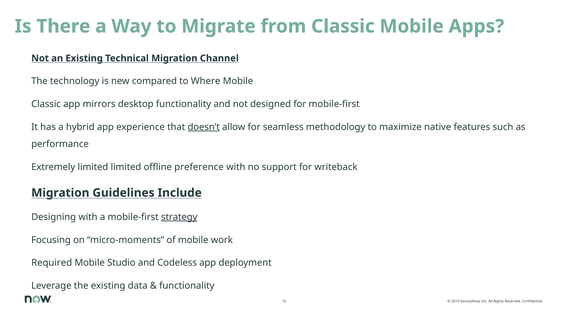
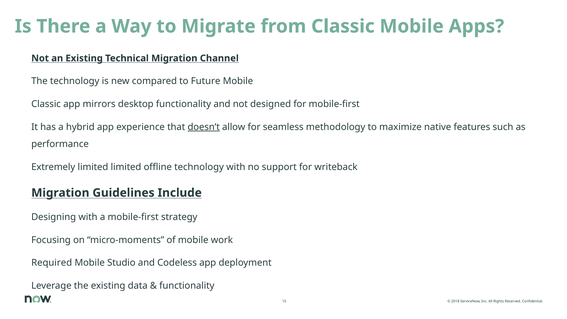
Where: Where -> Future (206, 81)
offline preference: preference -> technology (199, 167)
strategy underline: present -> none (179, 217)
